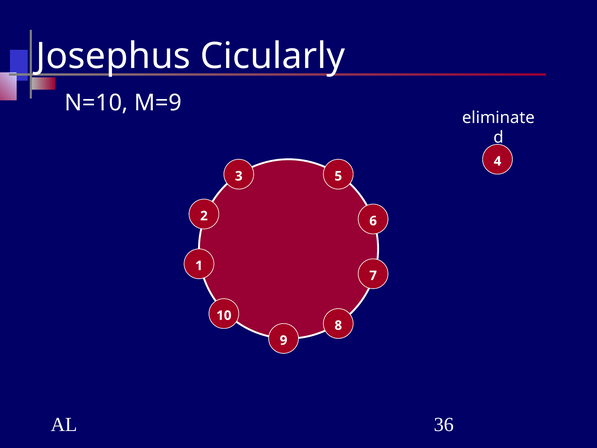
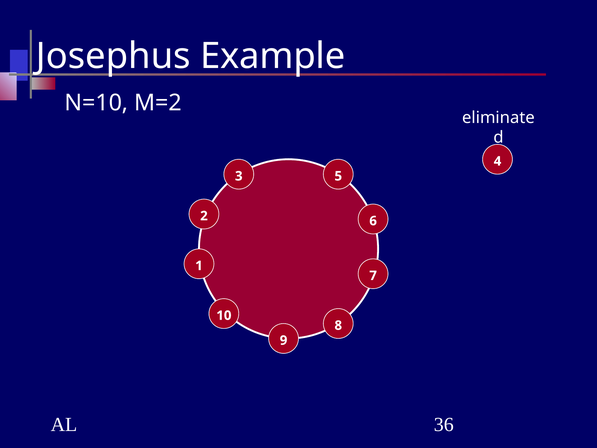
Cicularly: Cicularly -> Example (273, 56)
M=9: M=9 -> M=2 (158, 103)
